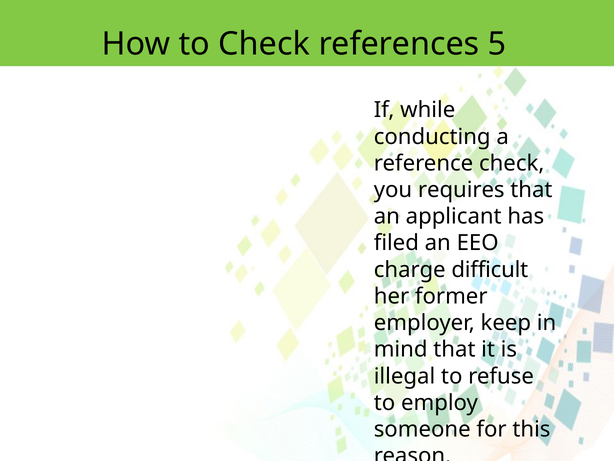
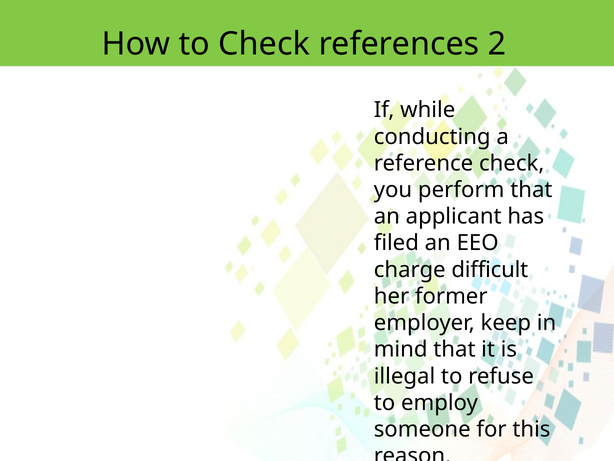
5: 5 -> 2 (497, 44)
requires: requires -> perform (461, 190)
